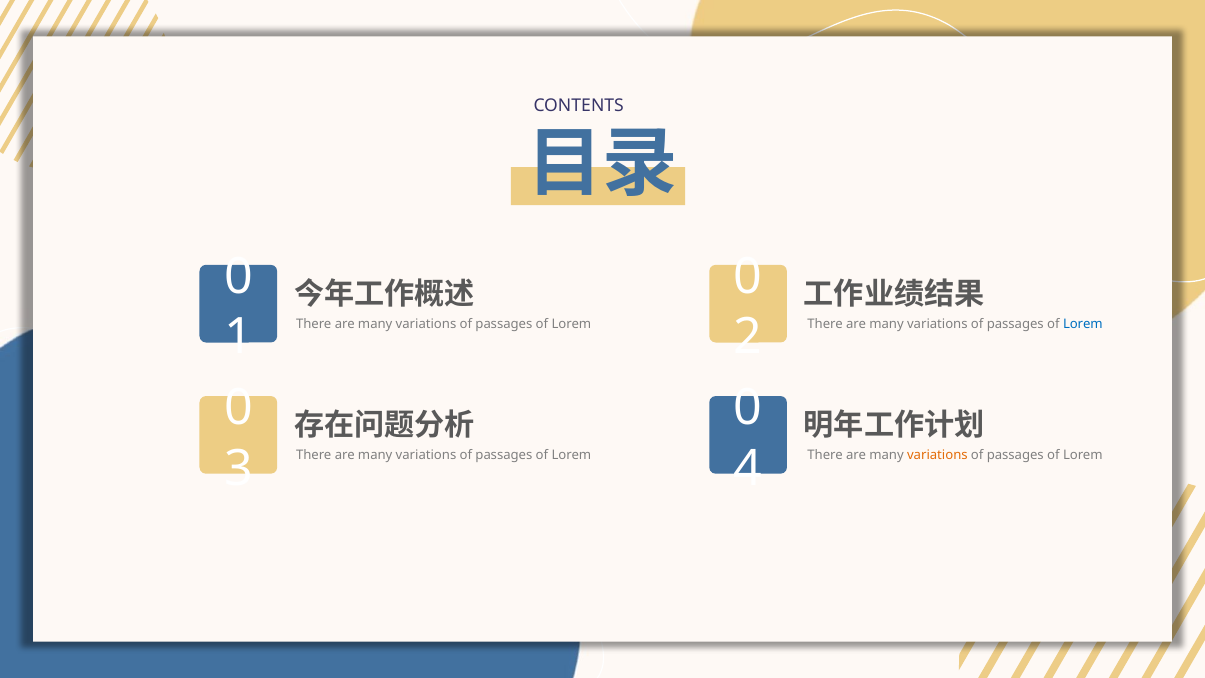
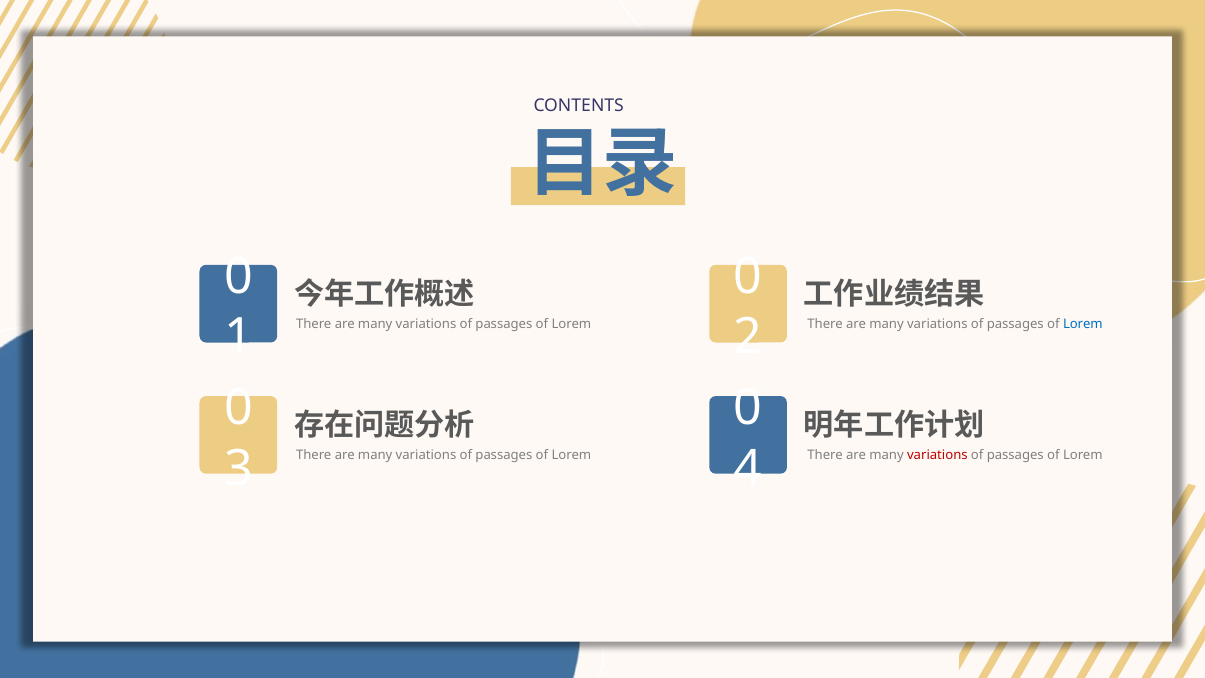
variations colour: orange -> red (937, 455)
